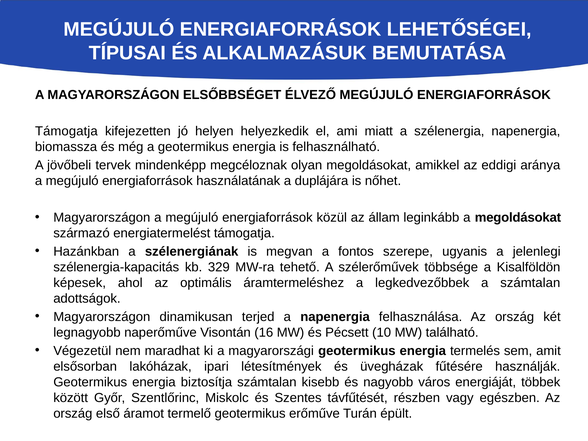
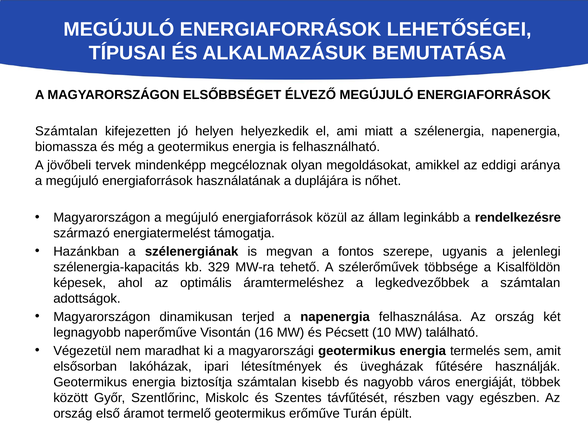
Támogatja: Támogatja -> Számtalan (66, 131)
a megoldásokat: megoldásokat -> rendelkezésre (518, 217)
